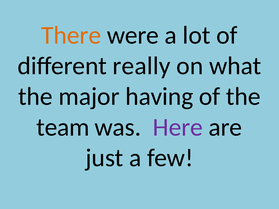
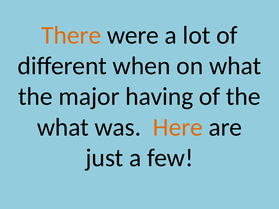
really: really -> when (142, 66)
team: team -> what (63, 127)
Here colour: purple -> orange (178, 127)
